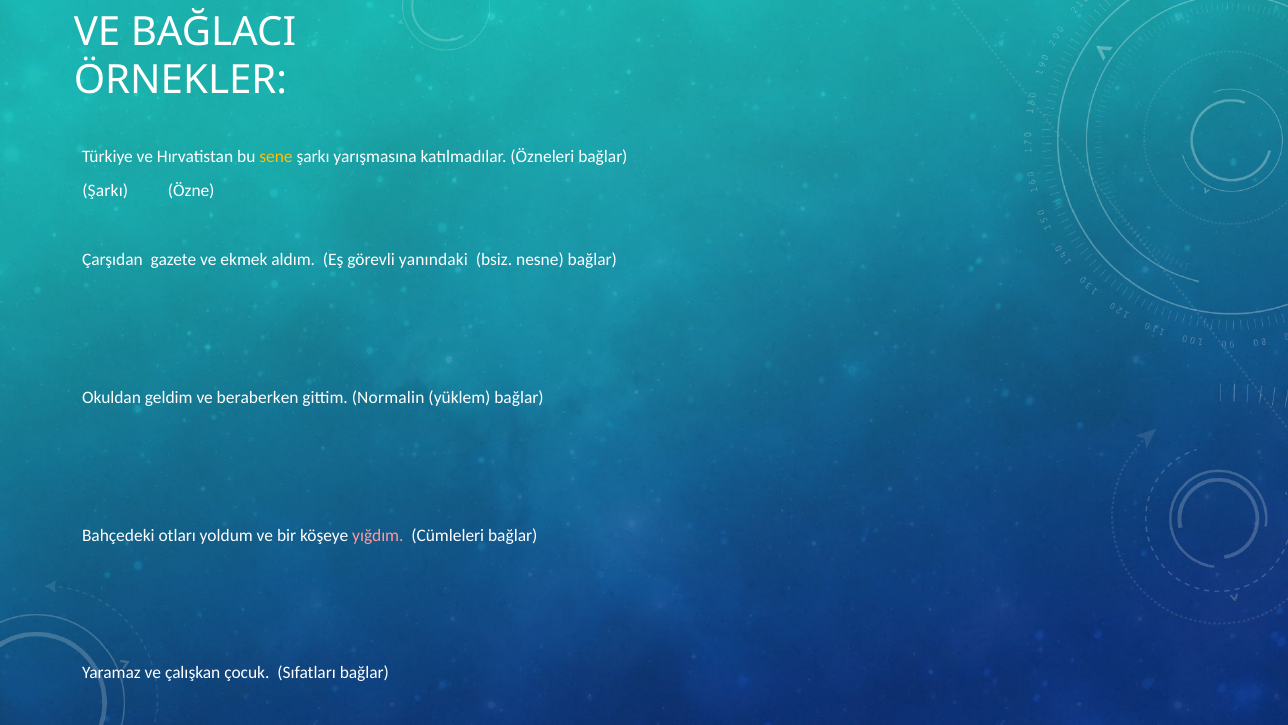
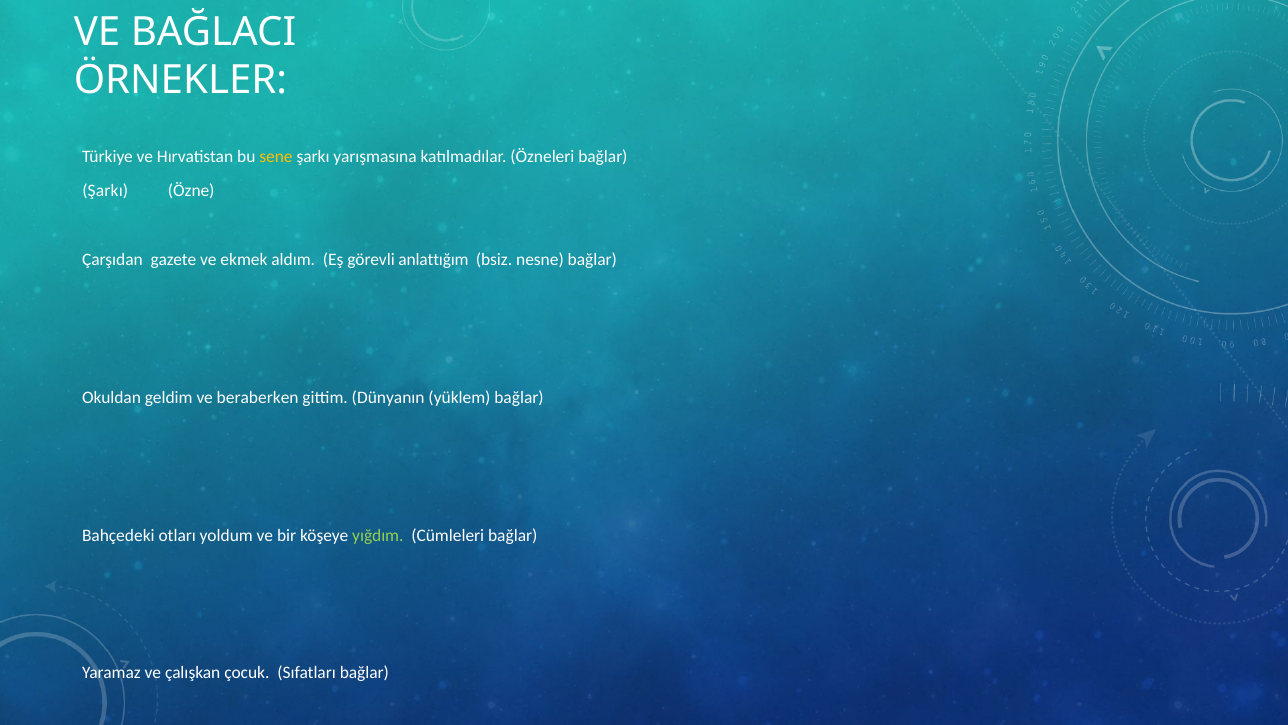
yanındaki: yanındaki -> anlattığım (434, 260)
Normalin: Normalin -> Dünyanın (388, 397)
yığdım colour: pink -> light green (378, 535)
